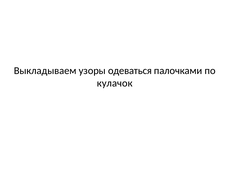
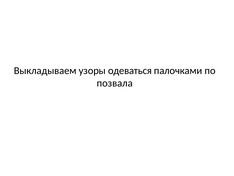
кулачок: кулачок -> позвала (115, 83)
